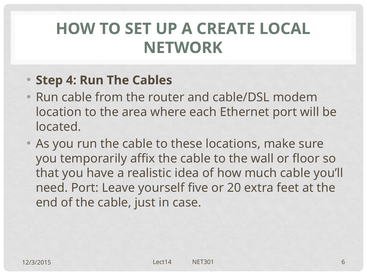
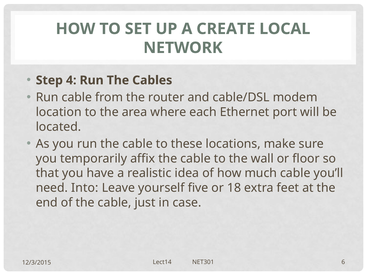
need Port: Port -> Into (85, 188)
20: 20 -> 18 (234, 188)
